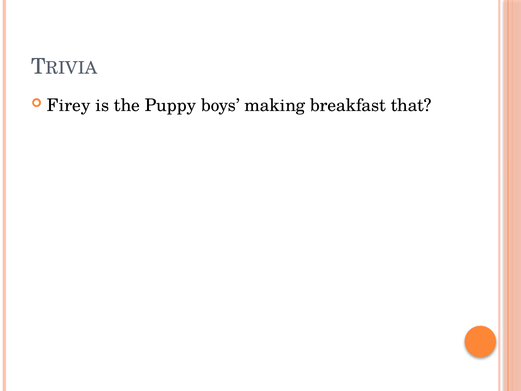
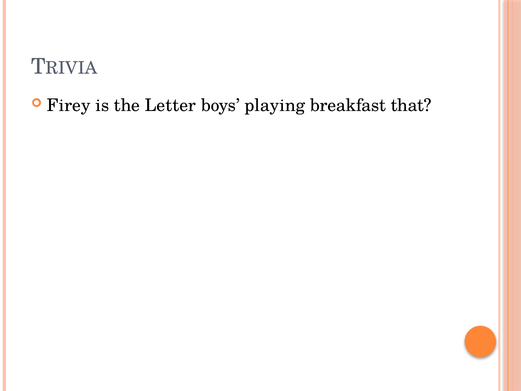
Puppy: Puppy -> Letter (170, 105)
making: making -> playing (275, 105)
